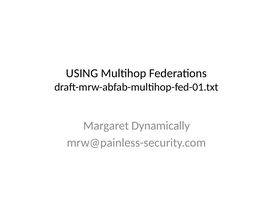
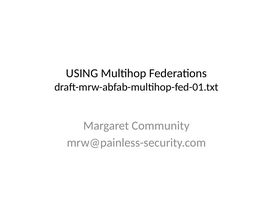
Dynamically: Dynamically -> Community (161, 126)
